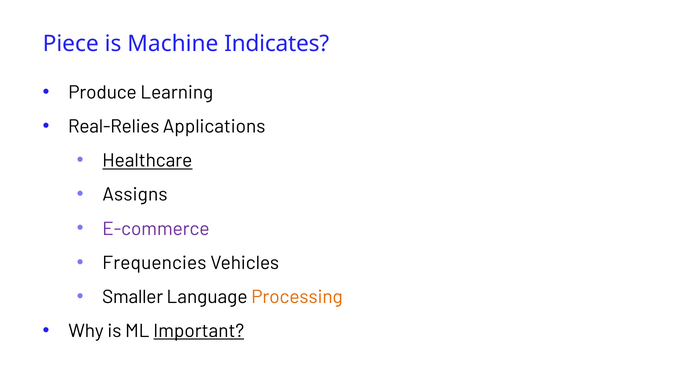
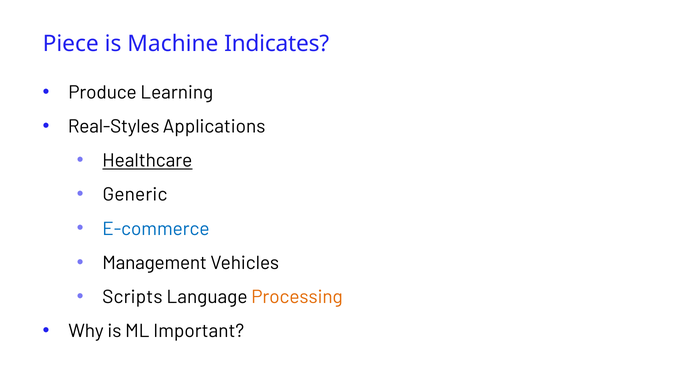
Real-Relies: Real-Relies -> Real-Styles (114, 127)
Assigns: Assigns -> Generic (135, 195)
E-commerce colour: purple -> blue (156, 229)
Frequencies: Frequencies -> Management (155, 263)
Smaller: Smaller -> Scripts (132, 297)
Important underline: present -> none (199, 331)
